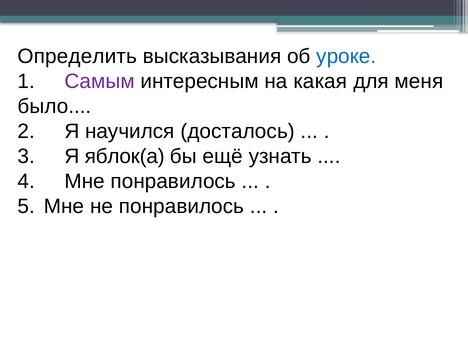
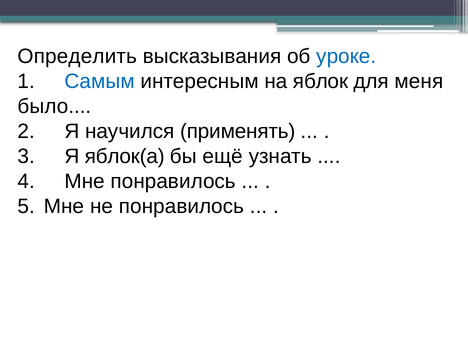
Самым colour: purple -> blue (99, 81)
какая: какая -> яблок (321, 81)
досталось: досталось -> применять (238, 131)
